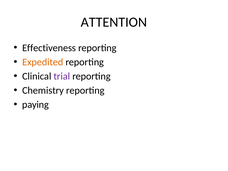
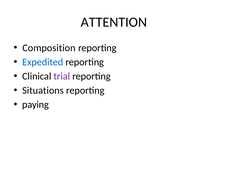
Effectiveness: Effectiveness -> Composition (49, 48)
Expedited colour: orange -> blue (43, 62)
Chemistry: Chemistry -> Situations (43, 90)
